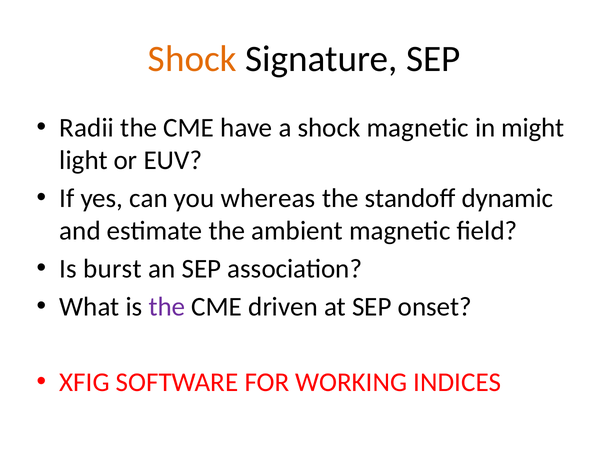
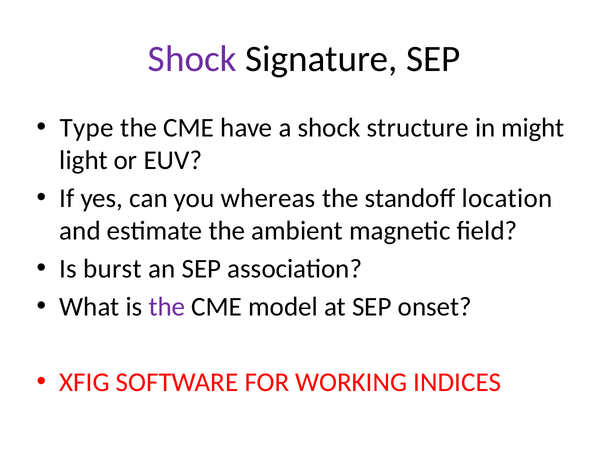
Shock colour: orange -> purple (192, 59)
Radii: Radii -> Type (87, 128)
shock magnetic: magnetic -> structure (418, 128)
dynamic: dynamic -> location (507, 198)
driven: driven -> model (283, 306)
